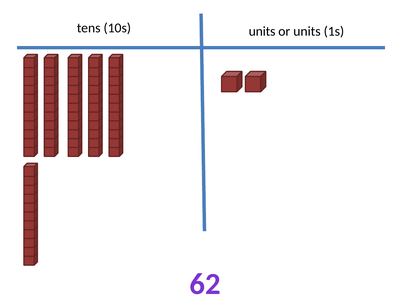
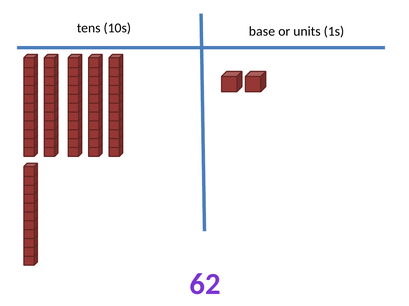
10s units: units -> base (262, 32)
